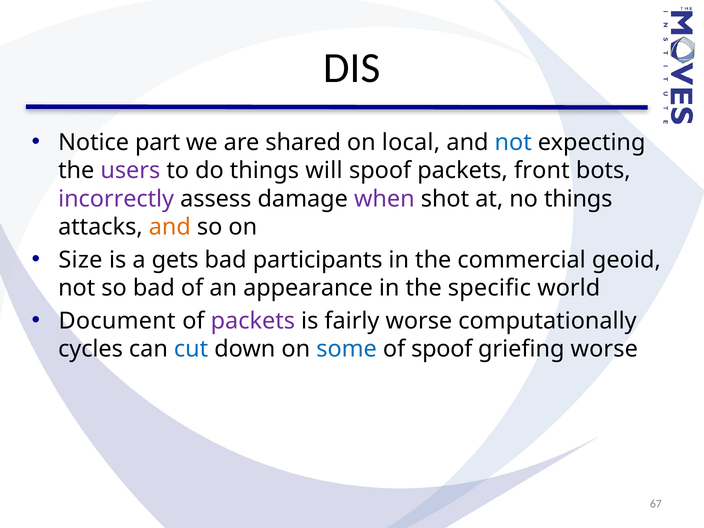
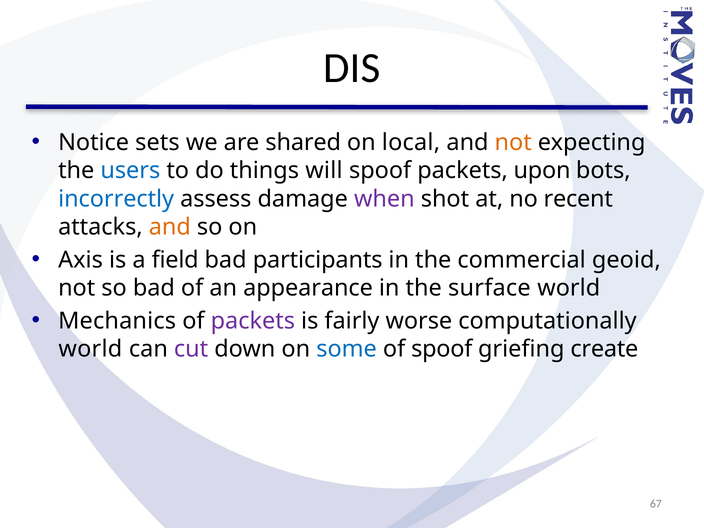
part: part -> sets (157, 142)
not colour: blue -> orange (513, 142)
users colour: purple -> blue (130, 171)
front: front -> upon (542, 171)
incorrectly colour: purple -> blue (116, 199)
no things: things -> recent (578, 199)
Size: Size -> Axis (81, 260)
gets: gets -> field (175, 260)
specific: specific -> surface (489, 288)
Document: Document -> Mechanics (117, 321)
cycles: cycles -> world (90, 349)
cut colour: blue -> purple (191, 349)
griefing worse: worse -> create (604, 349)
